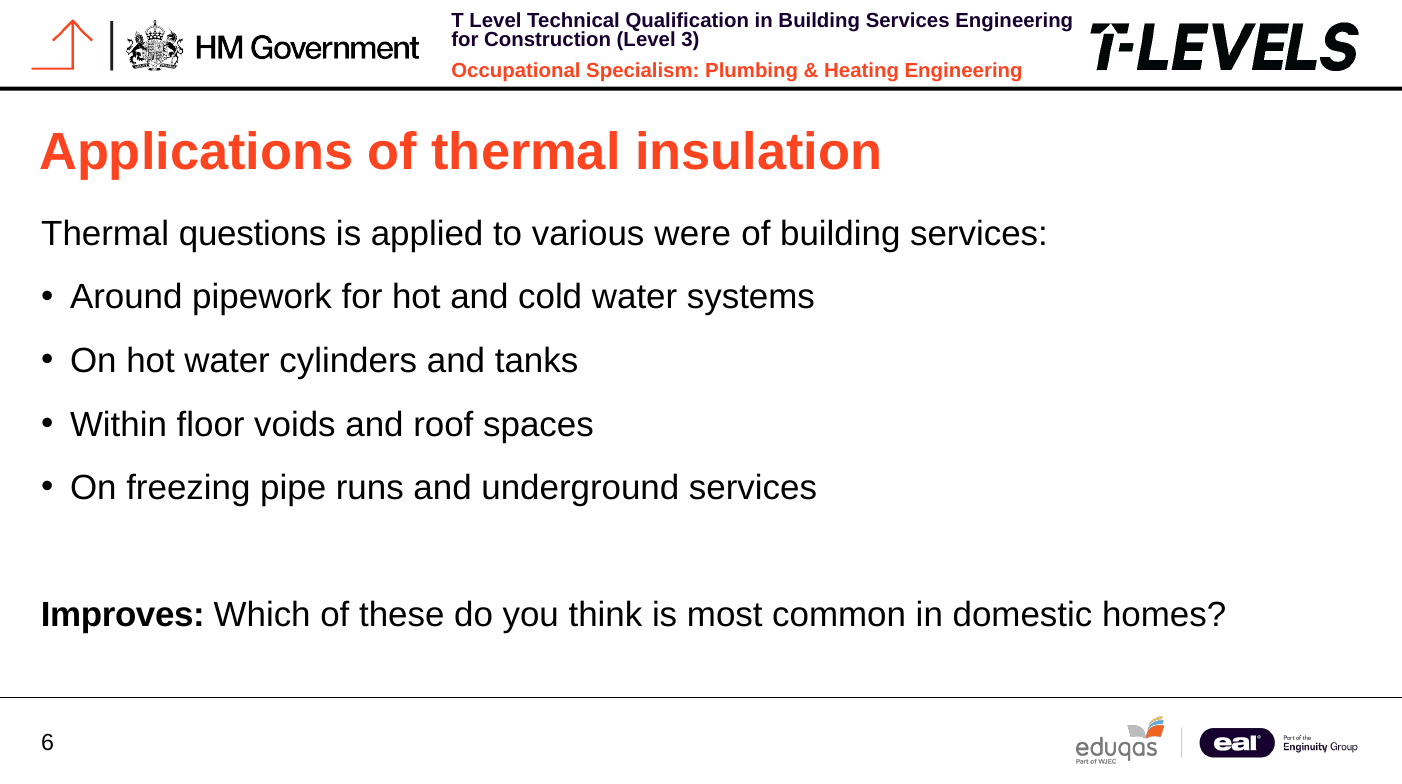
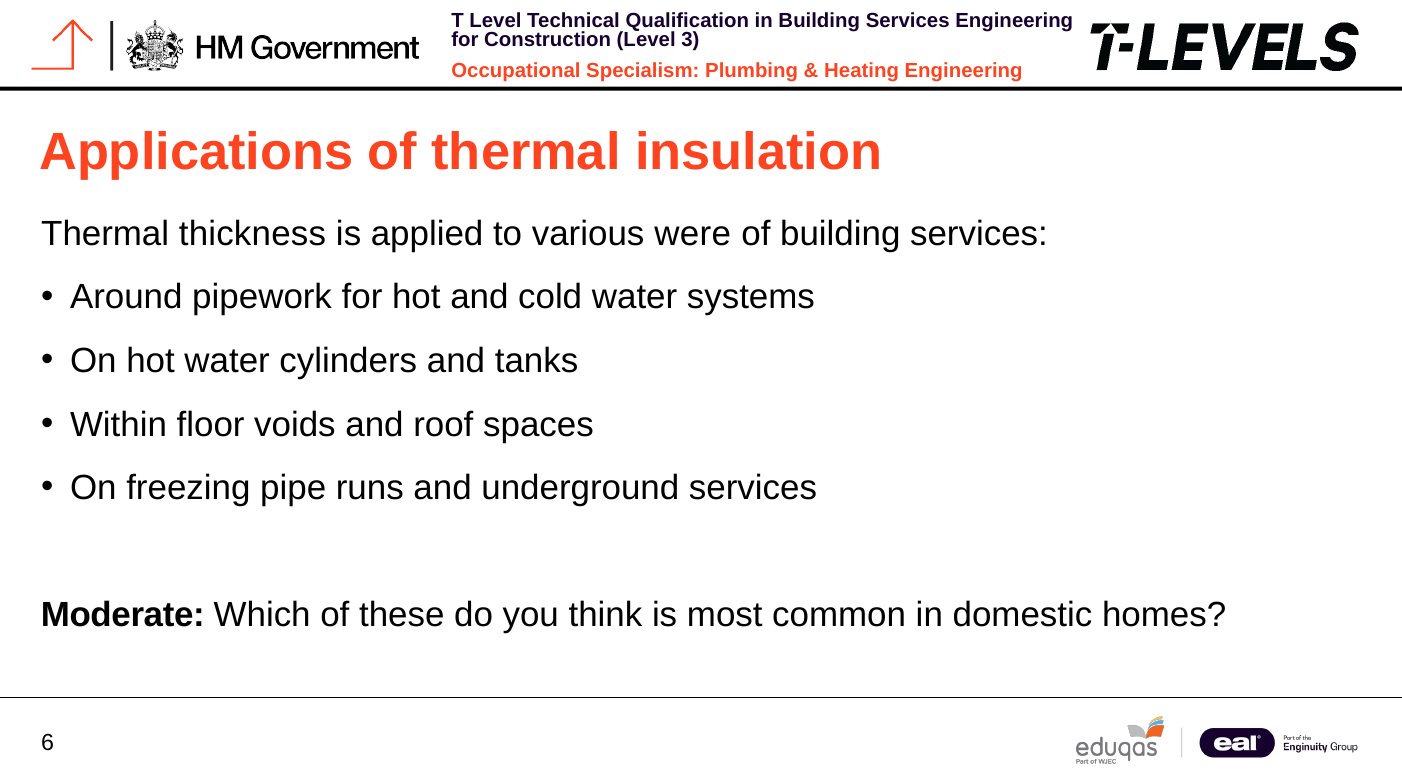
questions: questions -> thickness (252, 234)
Improves: Improves -> Moderate (123, 615)
